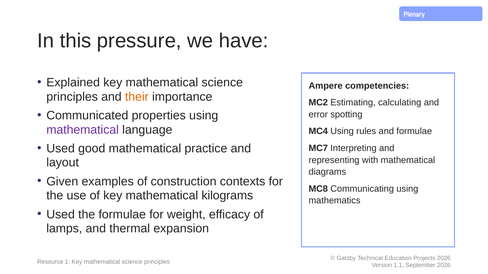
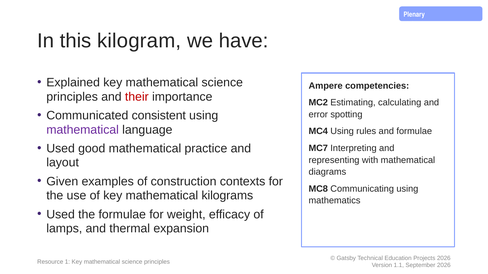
pressure: pressure -> kilogram (139, 41)
their colour: orange -> red (137, 97)
properties: properties -> consistent (159, 116)
